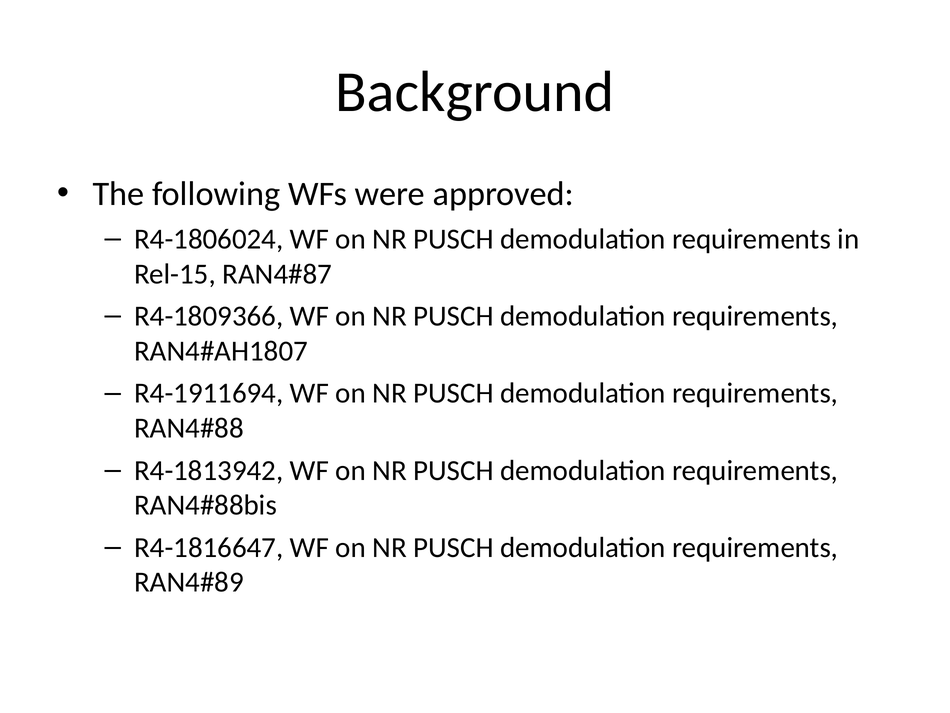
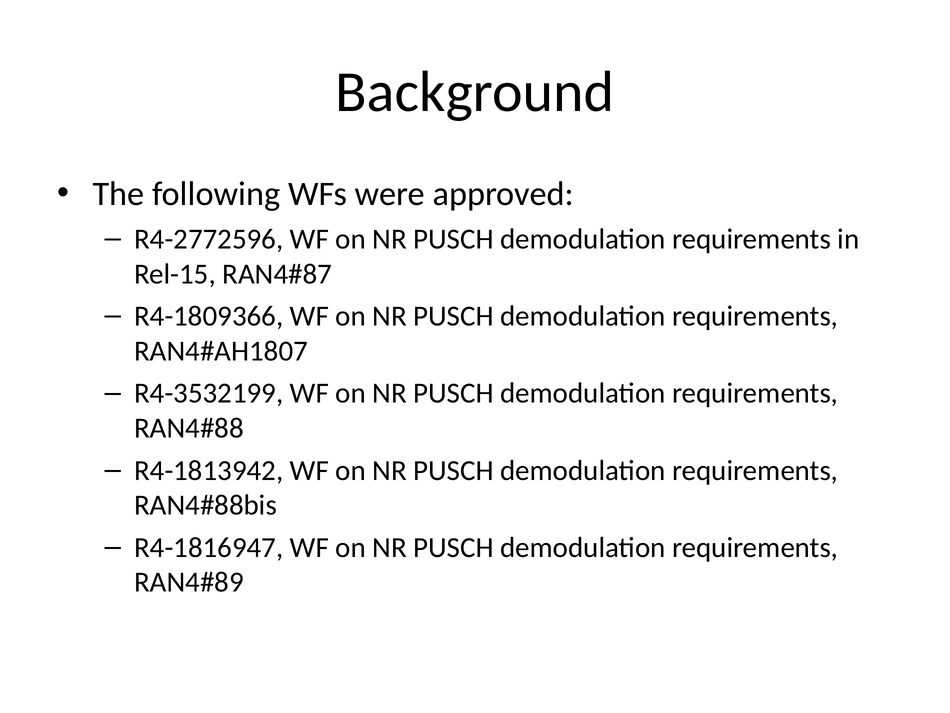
R4-1806024: R4-1806024 -> R4-2772596 (209, 239)
R4-1911694: R4-1911694 -> R4-3532199 (209, 393)
R4-1816647: R4-1816647 -> R4-1816947 (209, 547)
